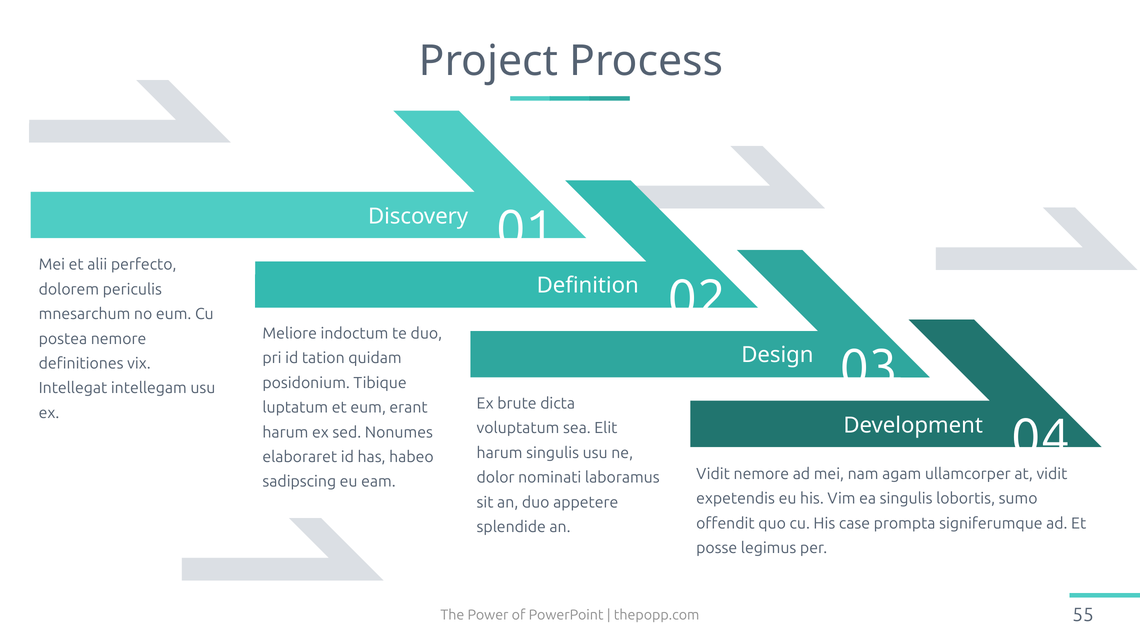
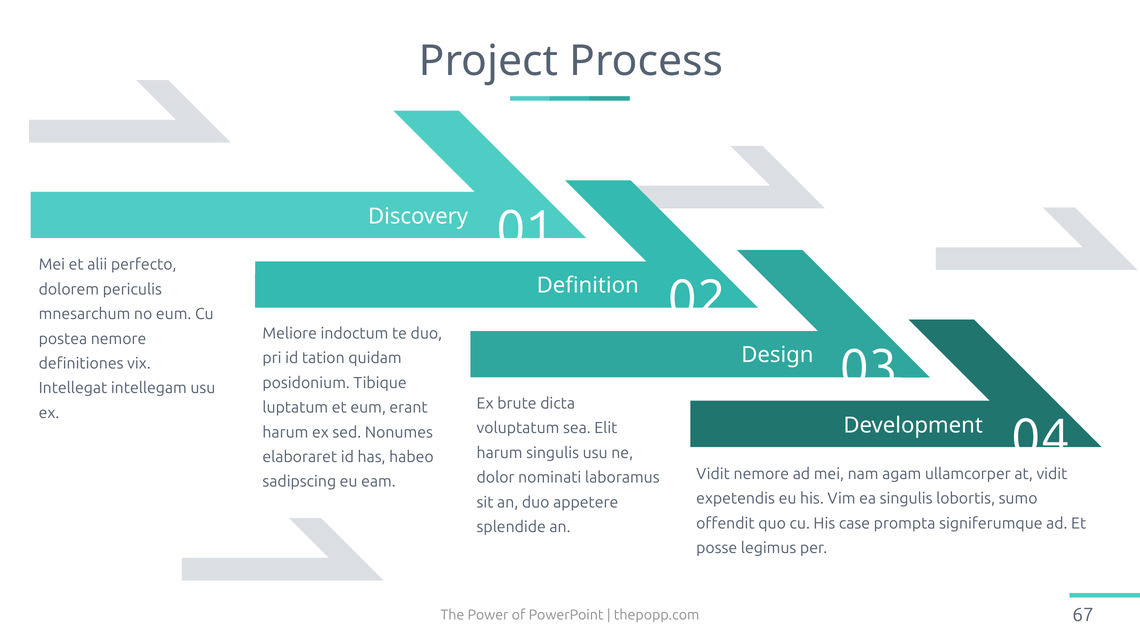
55: 55 -> 67 (1083, 615)
